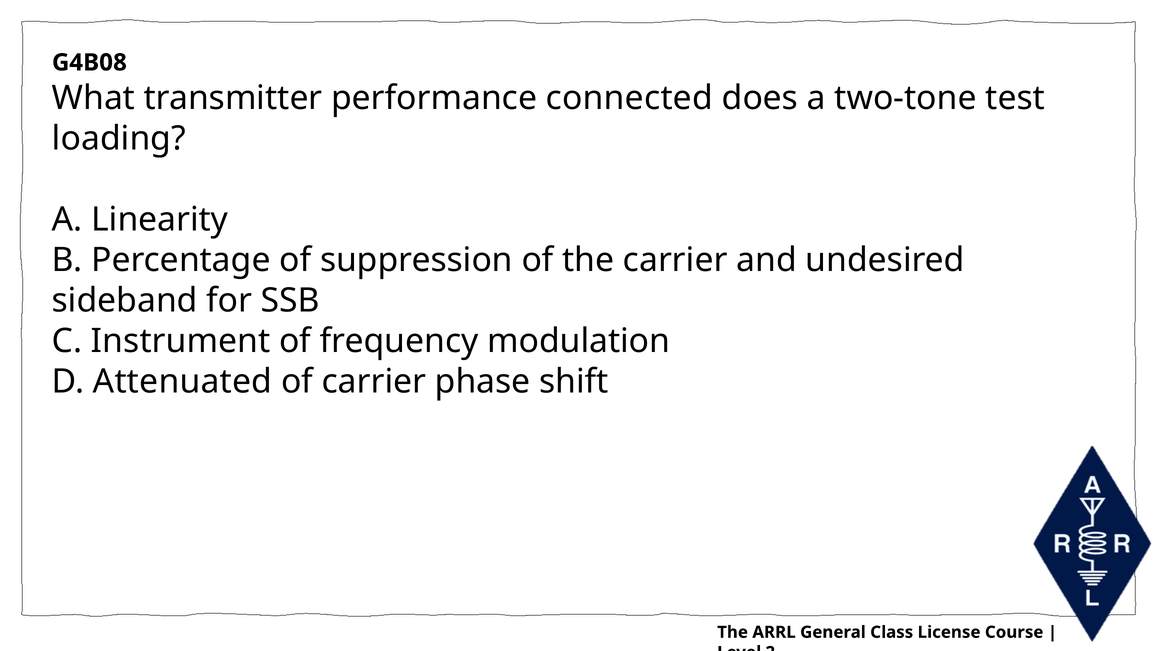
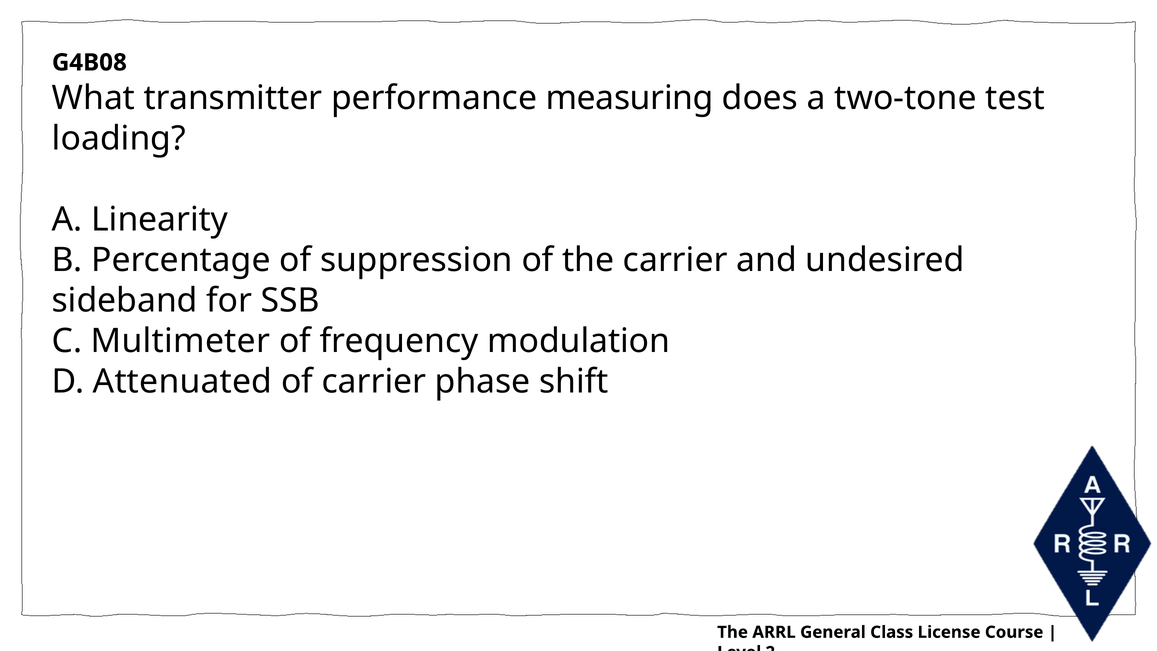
connected: connected -> measuring (630, 98)
Instrument: Instrument -> Multimeter (181, 341)
